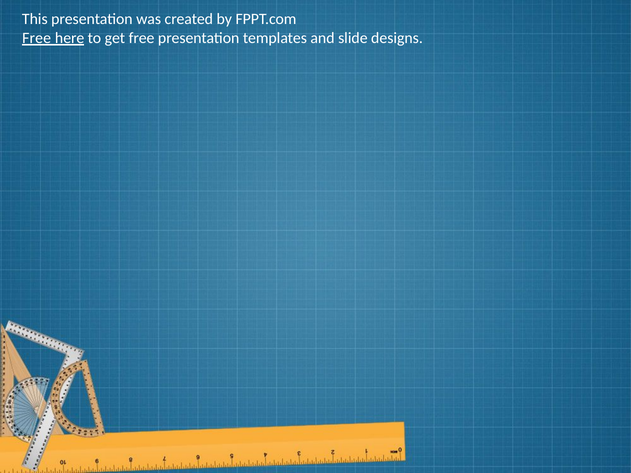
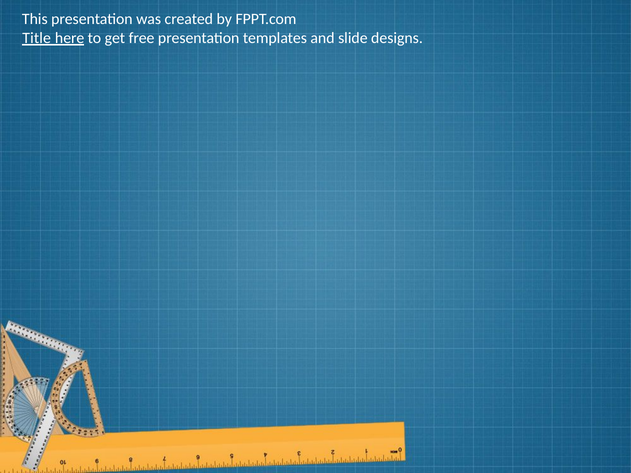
Free: Free -> Title (37, 38)
